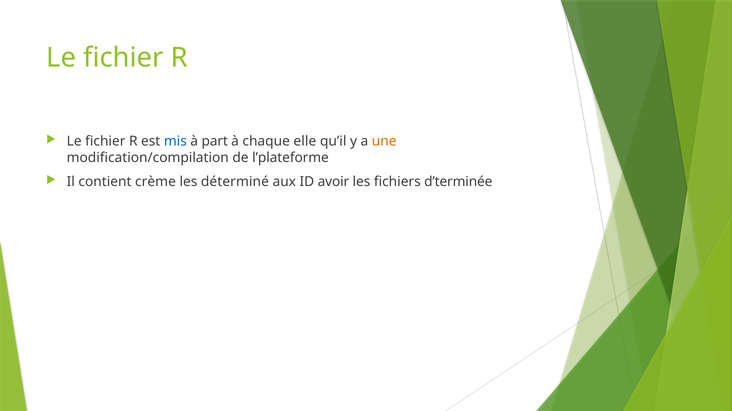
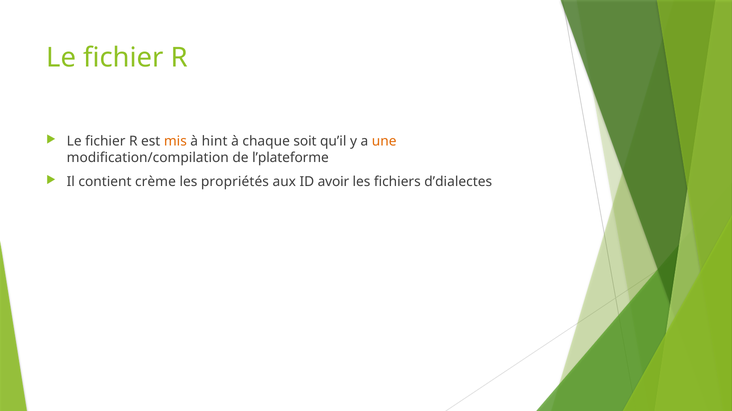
mis colour: blue -> orange (175, 142)
part: part -> hint (215, 142)
elle: elle -> soit (305, 142)
déterminé: déterminé -> propriétés (235, 182)
d’terminée: d’terminée -> d’dialectes (458, 182)
